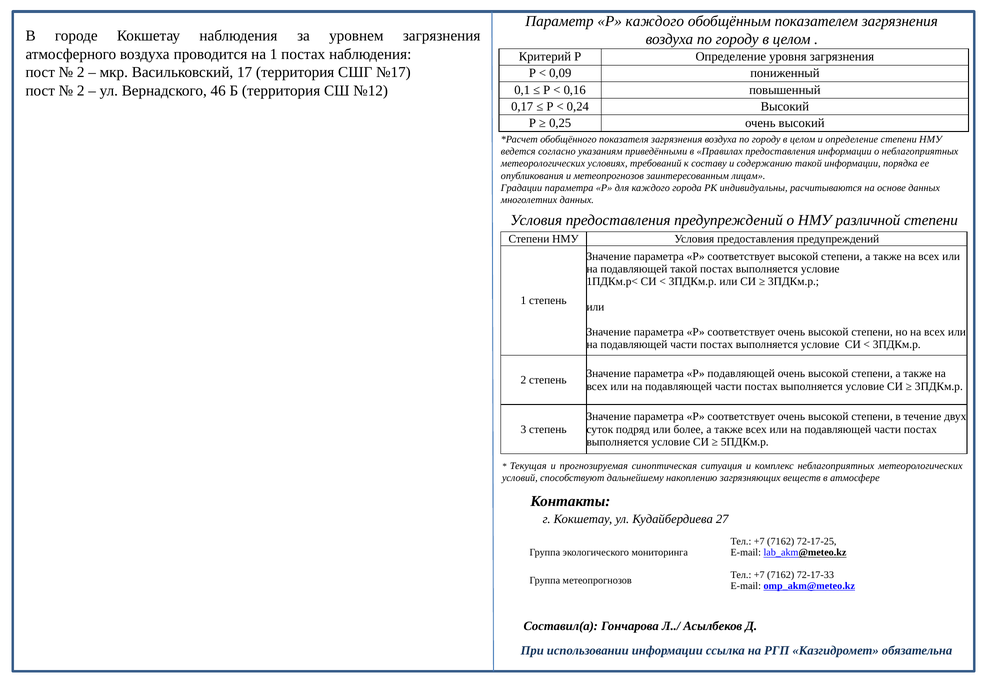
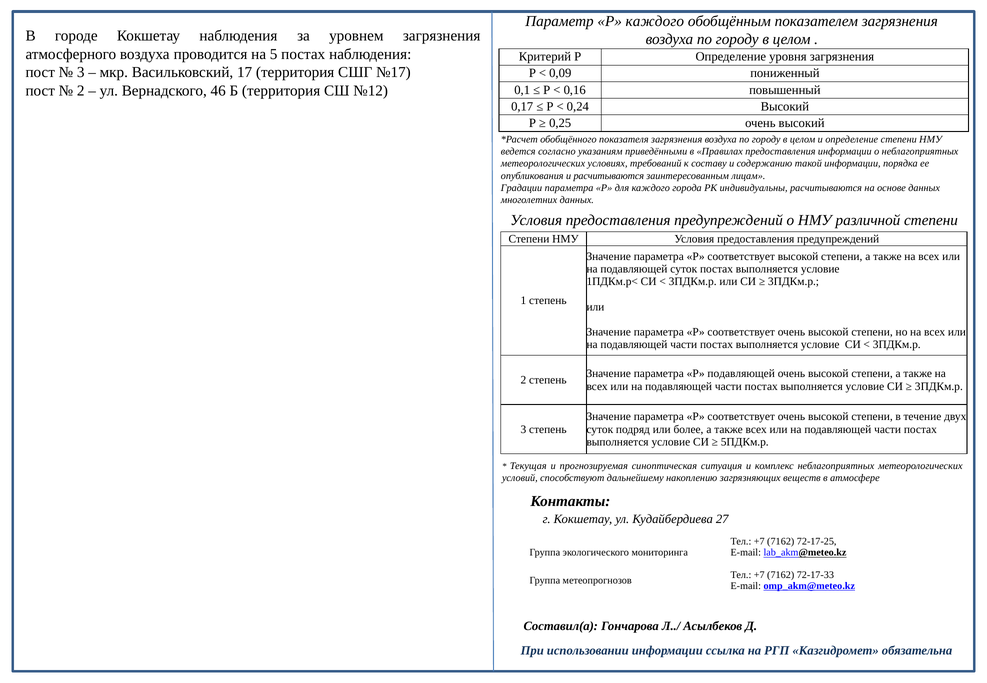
на 1: 1 -> 5 (274, 54)
2: 2 -> 3 (81, 72)
и метеопрогнозов: метеопрогнозов -> расчитываются (609, 176)
подавляющей такой: такой -> суток (684, 269)
